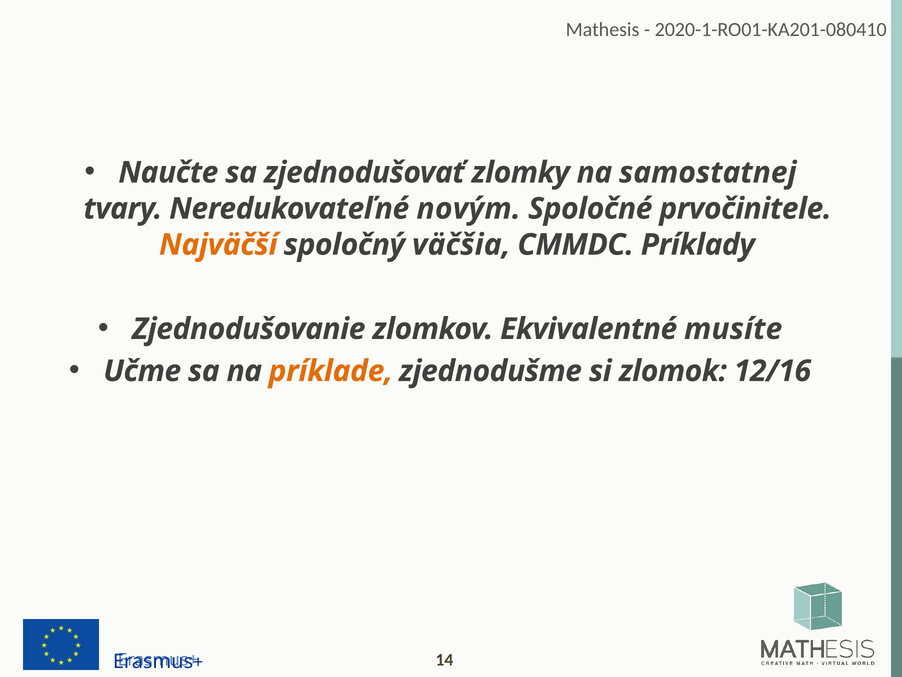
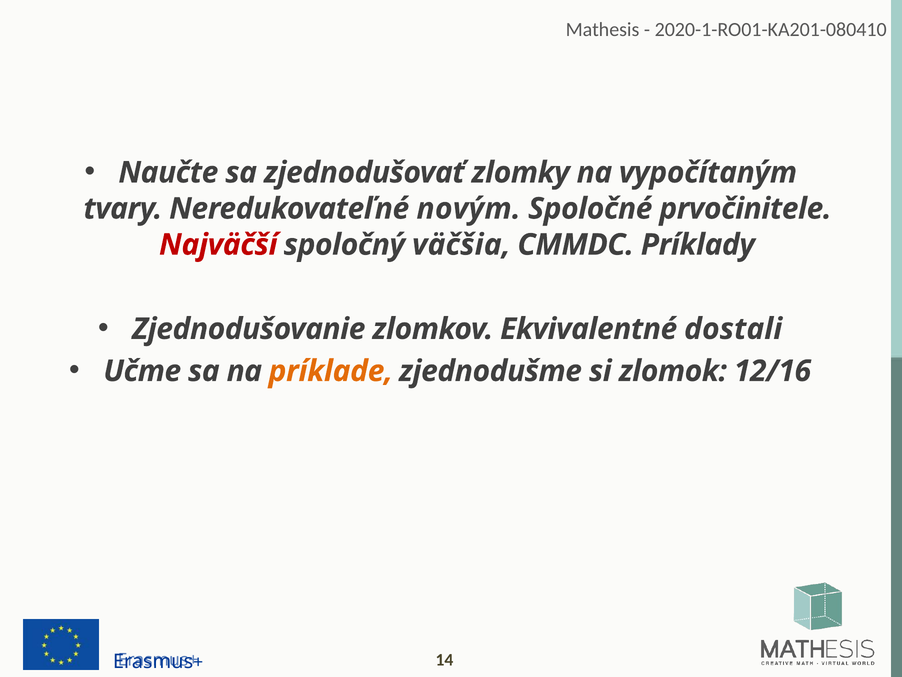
samostatnej: samostatnej -> vypočítaným (708, 172)
Najväčší colour: orange -> red (218, 245)
musíte: musíte -> dostali (733, 329)
